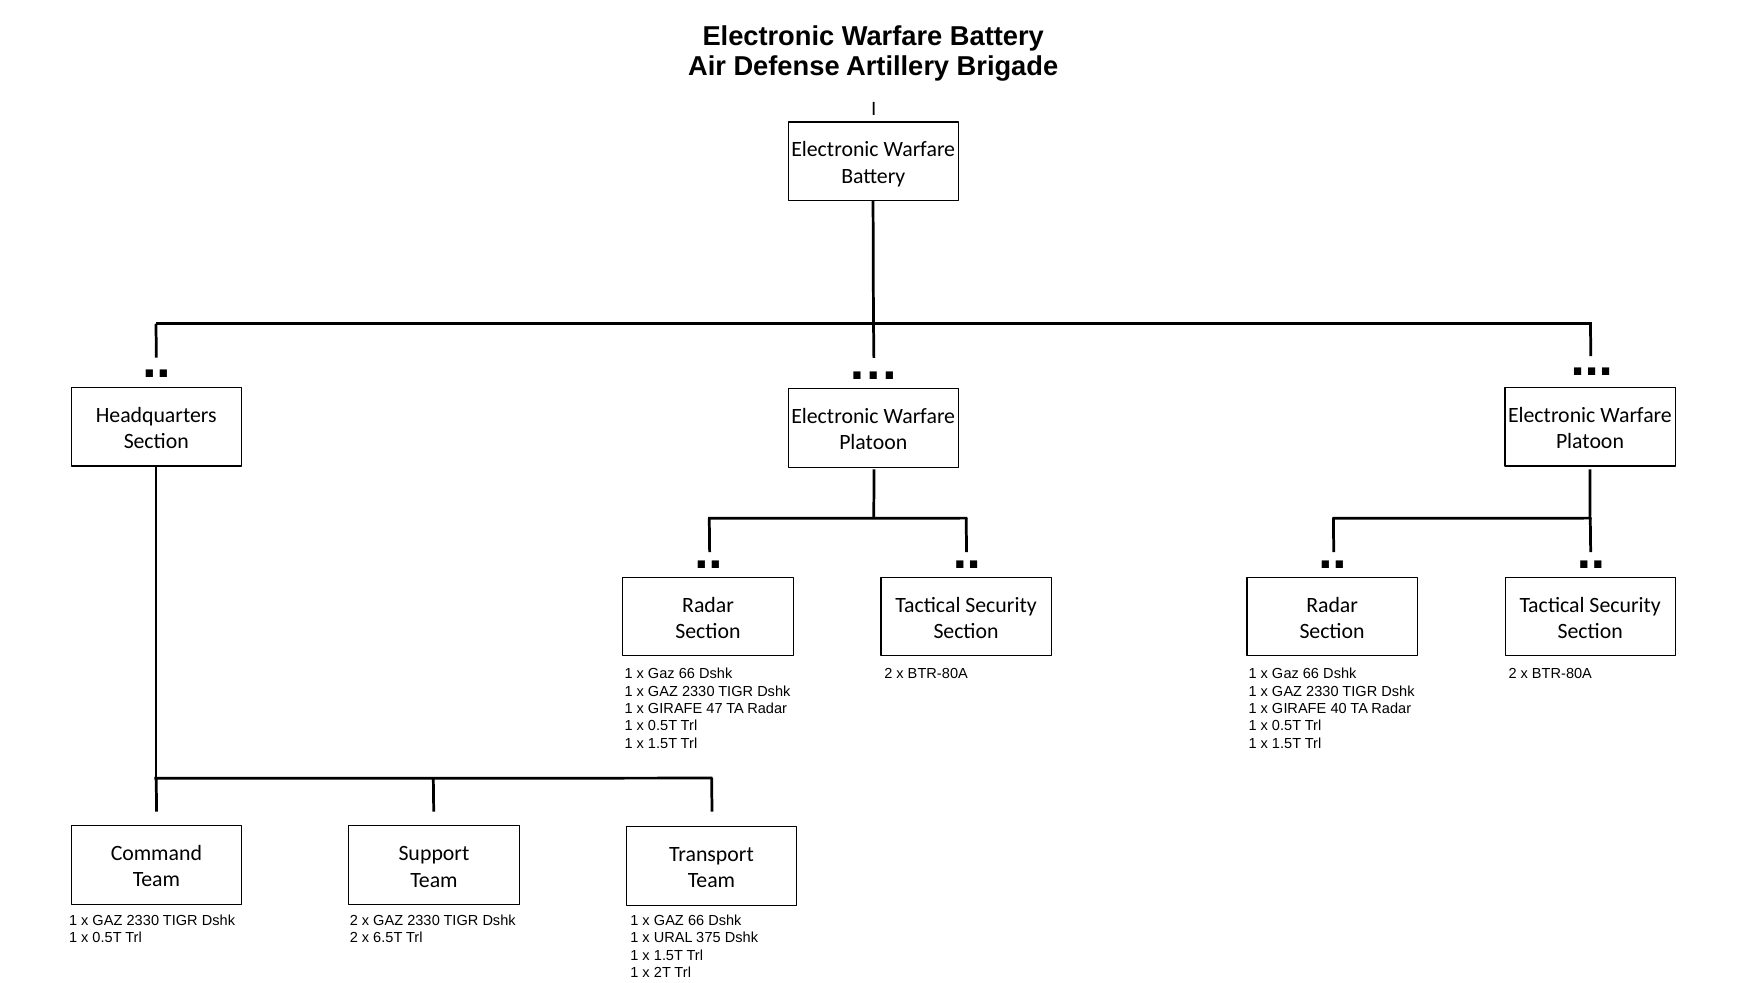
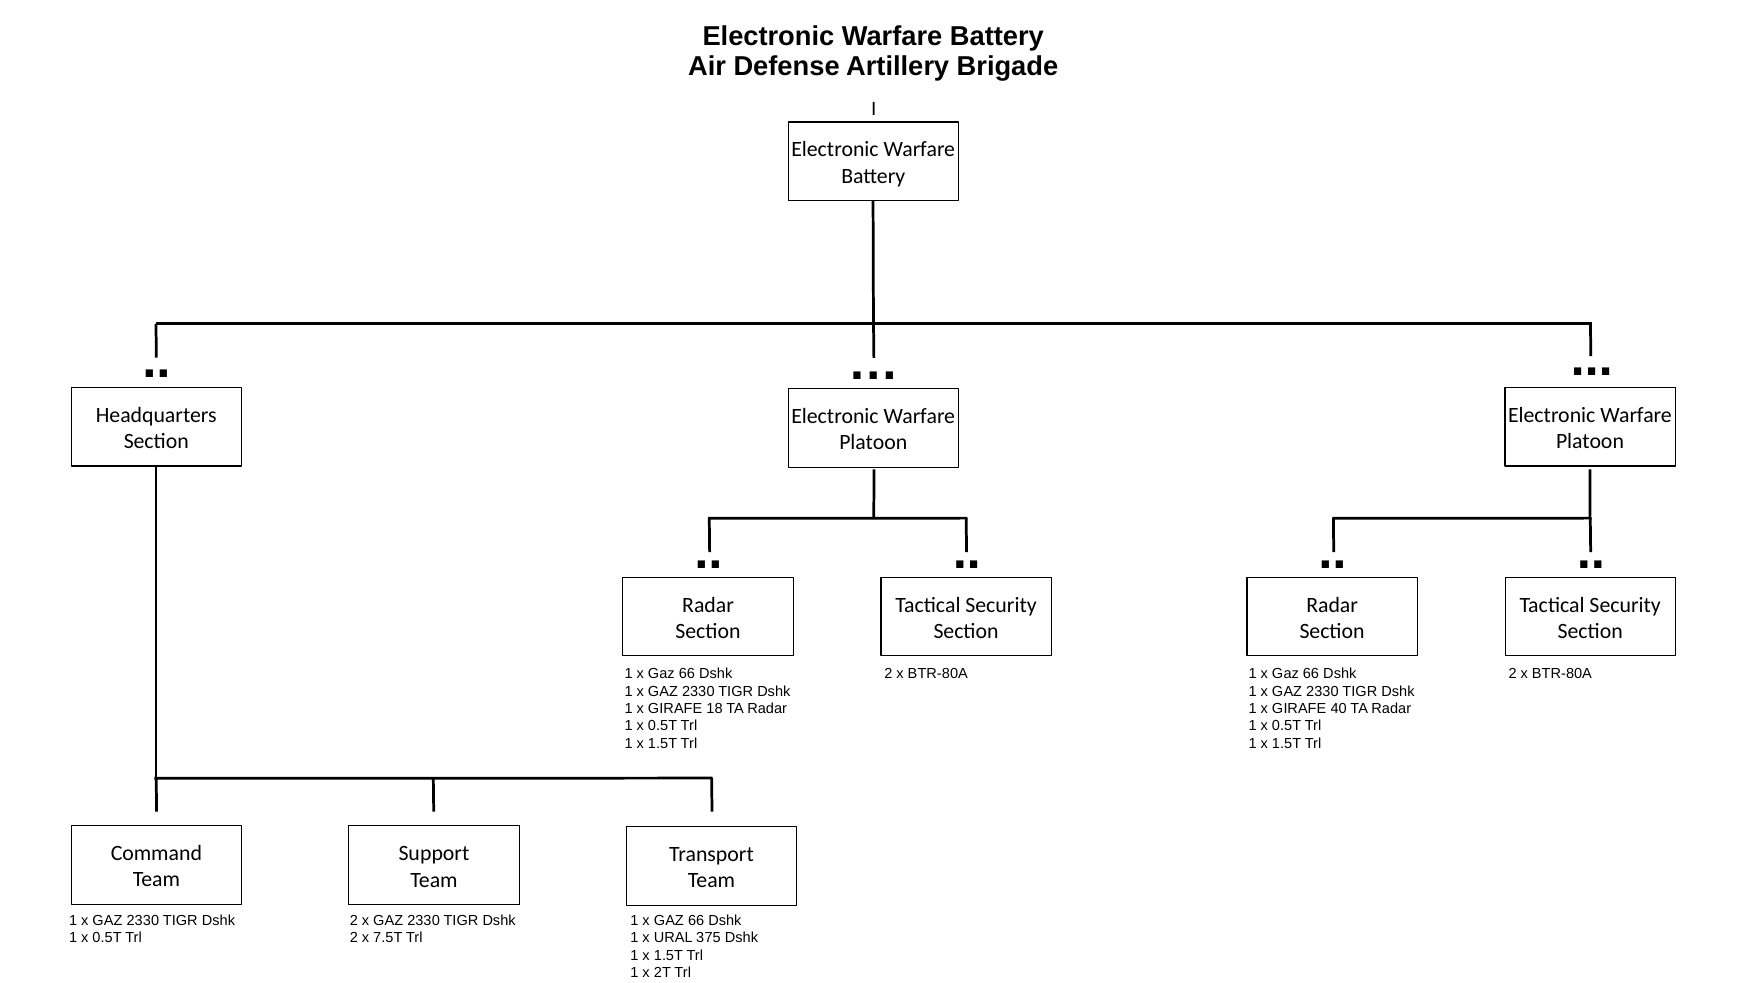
47: 47 -> 18 (715, 709)
6.5T: 6.5T -> 7.5T (388, 938)
